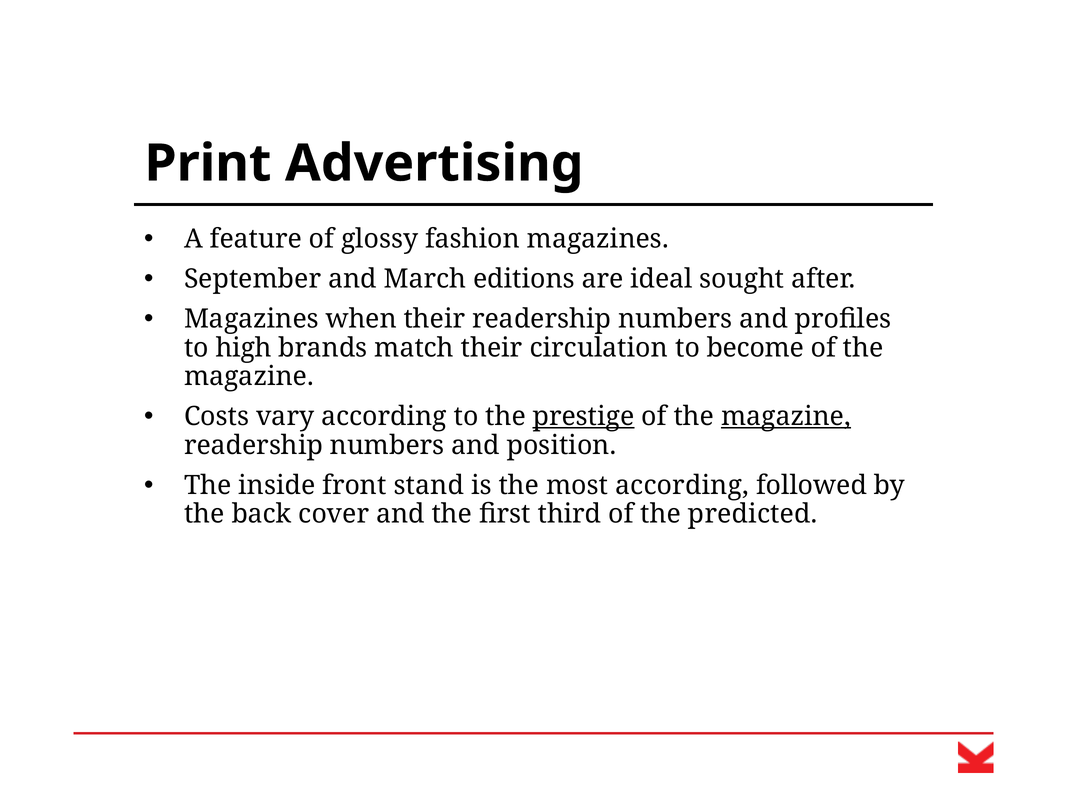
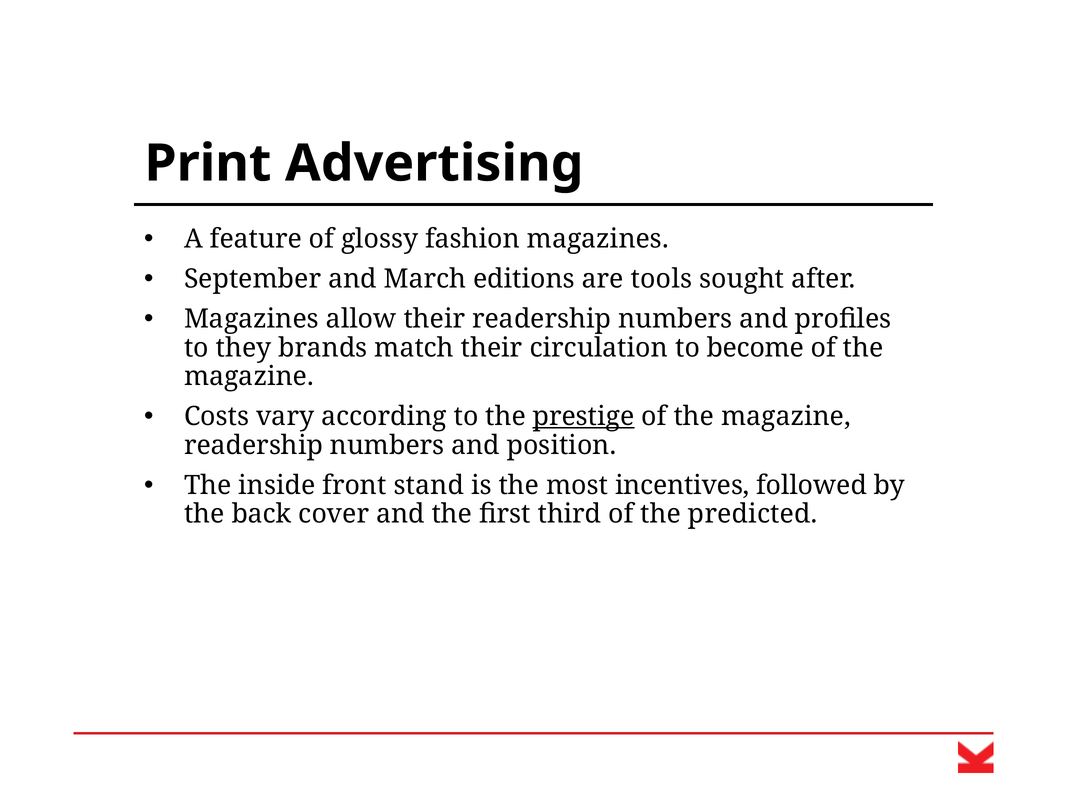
ideal: ideal -> tools (661, 279)
when: when -> allow (361, 319)
high: high -> they (244, 348)
magazine underline: present -> none (786, 417)
most according: according -> incentives (682, 485)
